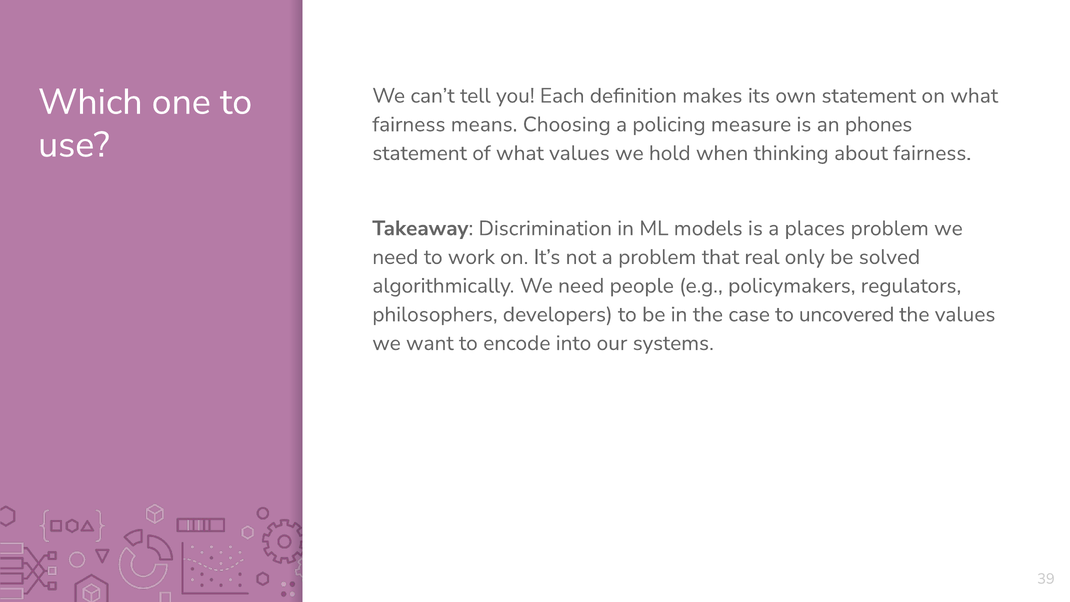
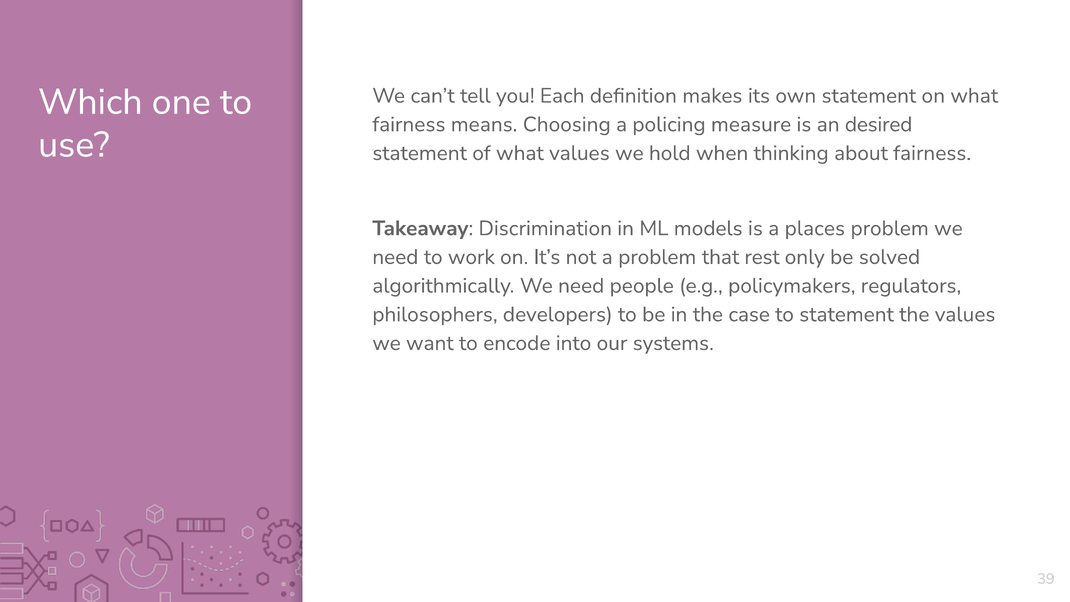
phones: phones -> desired (879, 124)
real: real -> rest (762, 257)
to uncovered: uncovered -> statement (847, 314)
